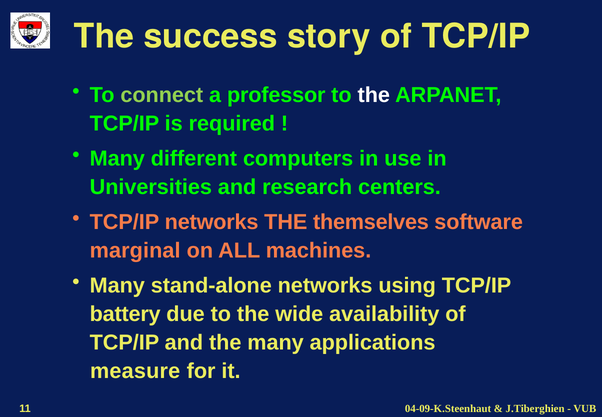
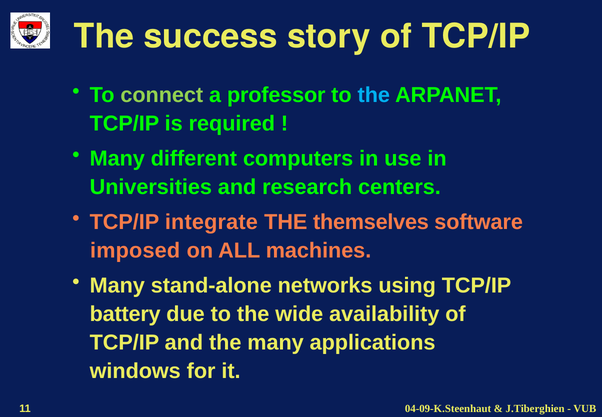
the colour: white -> light blue (374, 95)
TCP/IP networks: networks -> integrate (211, 222)
marginal: marginal -> imposed (135, 250)
measure: measure -> windows (135, 371)
